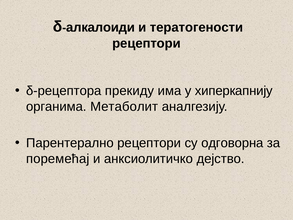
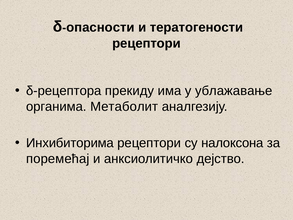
алкалоиди: алкалоиди -> опасности (100, 27)
хиперкапнију: хиперкапнију -> ублажавање (234, 91)
Парентерално: Парентерално -> Инхибиторима (70, 143)
одговорна: одговорна -> налоксона (232, 143)
